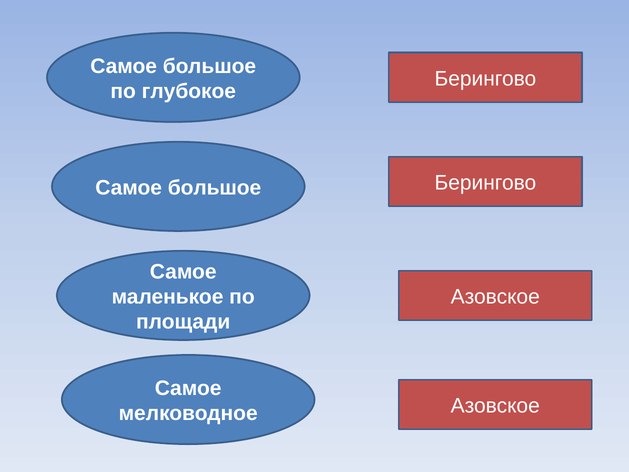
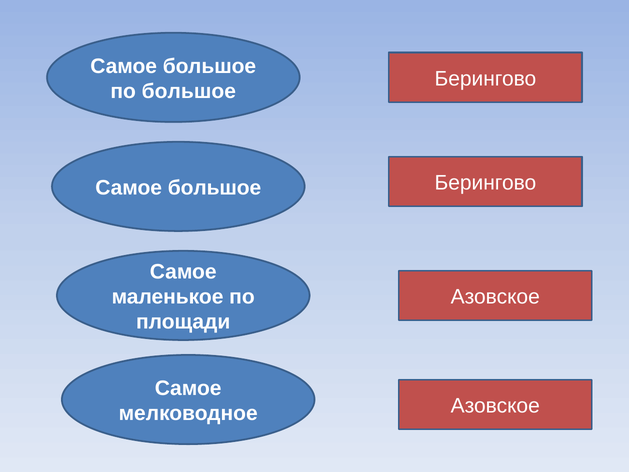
по глубокое: глубокое -> большое (189, 91)
